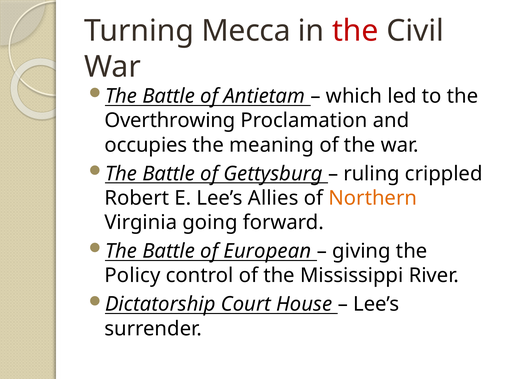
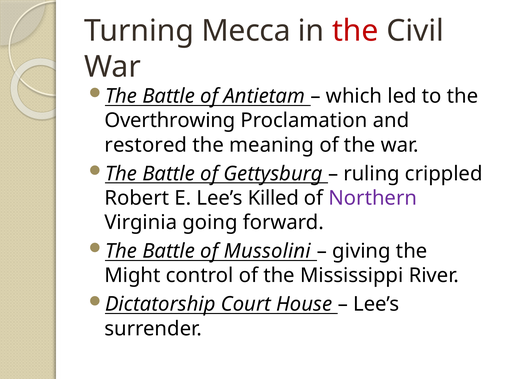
occupies: occupies -> restored (146, 145)
Allies: Allies -> Killed (273, 198)
Northern colour: orange -> purple (373, 198)
European: European -> Mussolini (267, 251)
Policy: Policy -> Might (133, 275)
